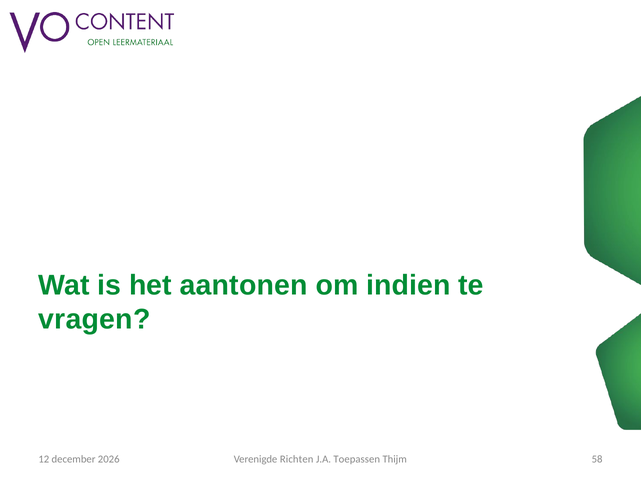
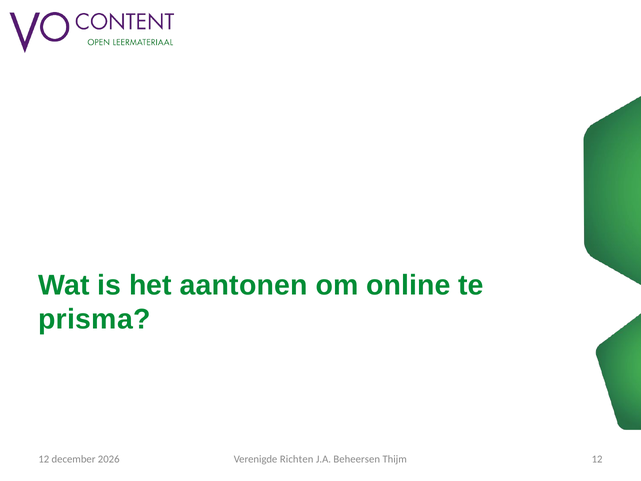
indien: indien -> online (408, 285)
vragen: vragen -> prisma (94, 319)
Toepassen: Toepassen -> Beheersen (357, 459)
Thijm 58: 58 -> 12 (597, 459)
